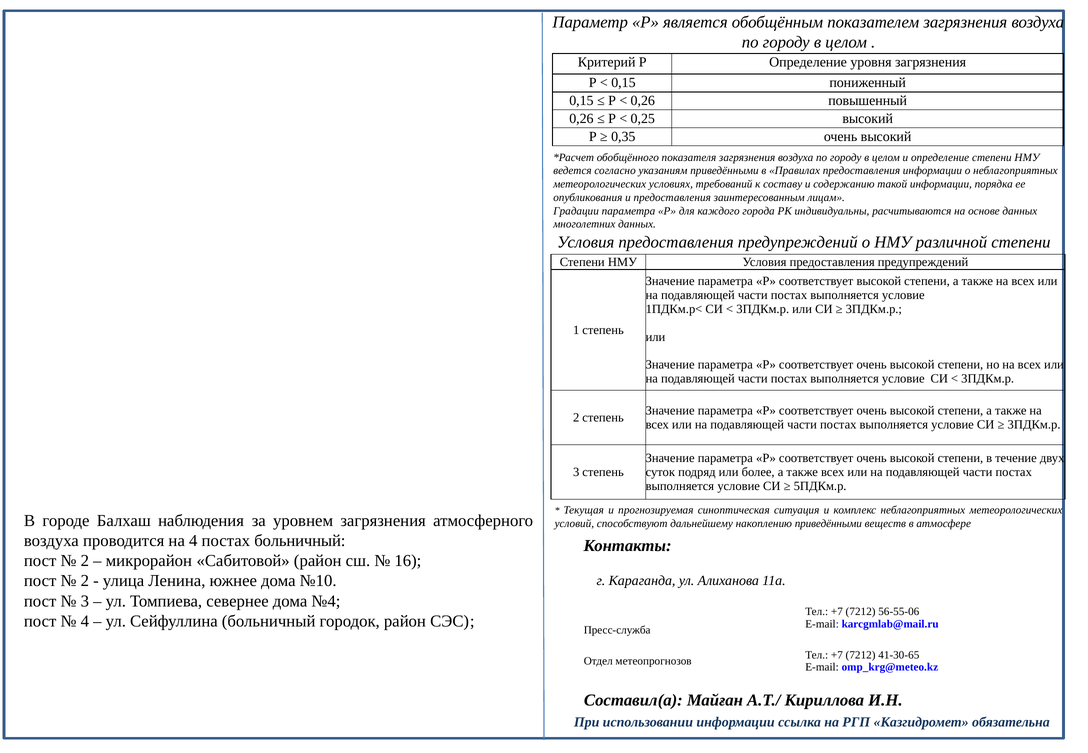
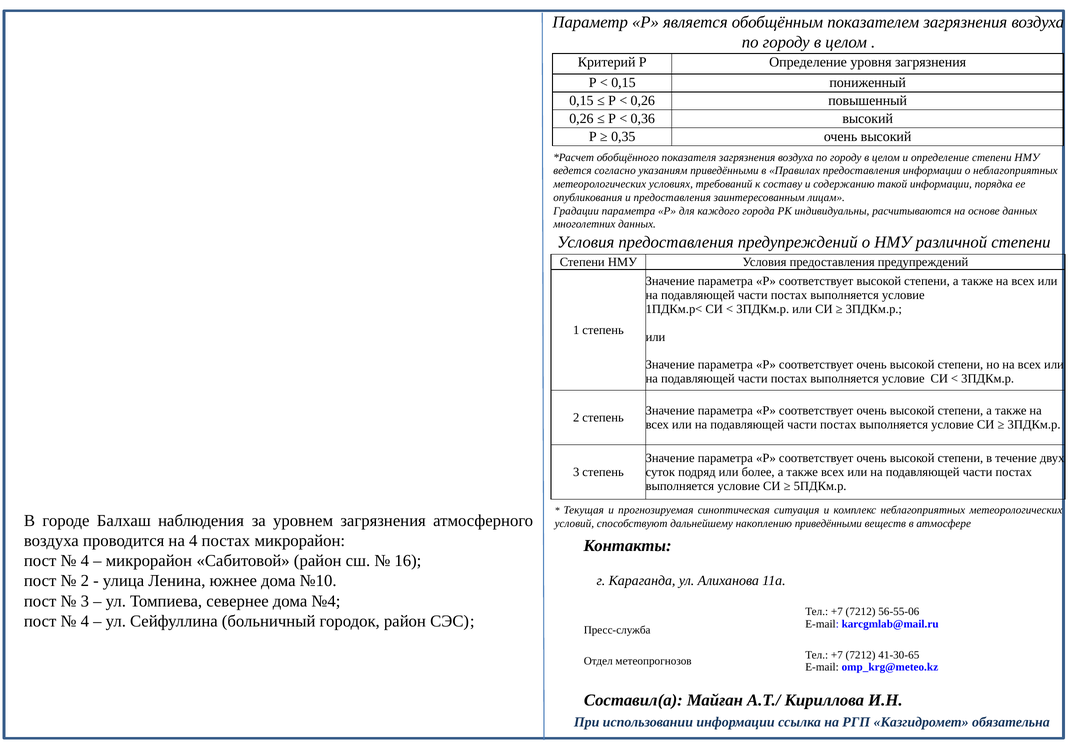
0,25: 0,25 -> 0,36 (643, 119)
постах больничный: больничный -> микрорайон (300, 541)
2: 2 -> 4 (85, 561)
